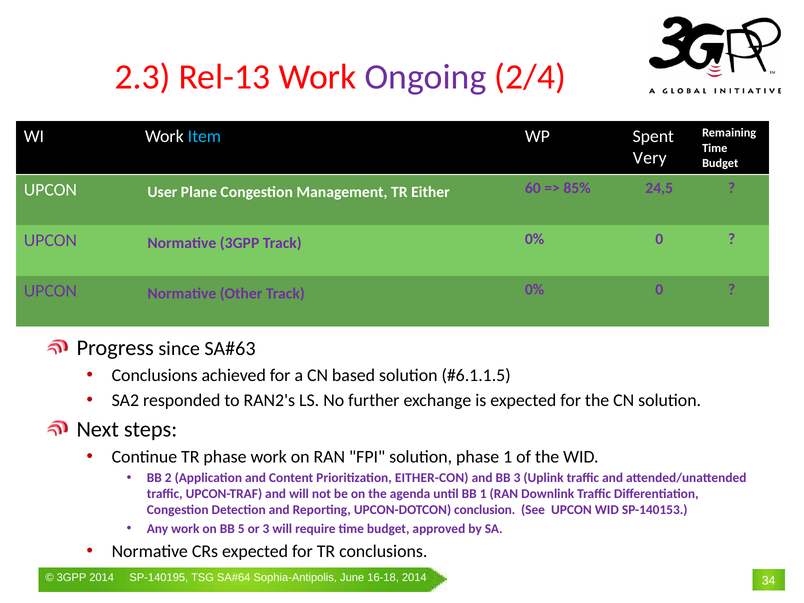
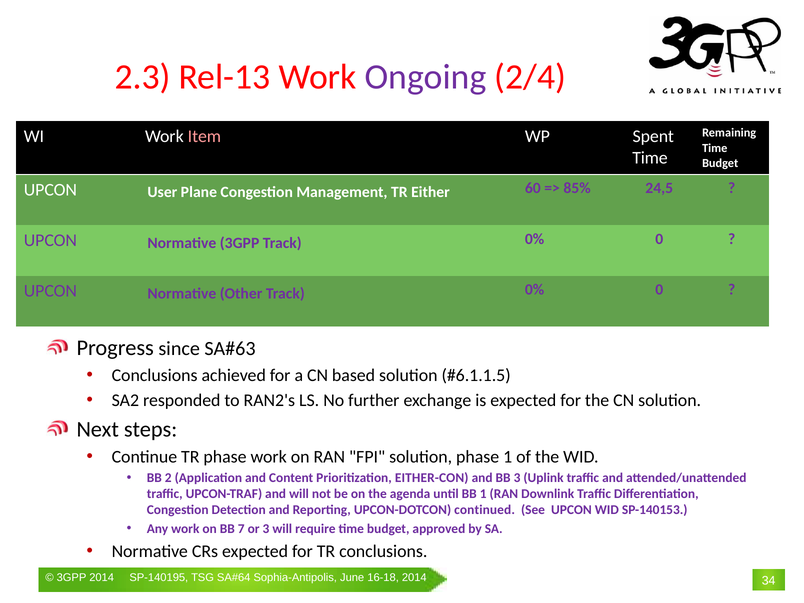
Item colour: light blue -> pink (204, 136)
Very: Very -> Time (650, 158)
conclusion: conclusion -> continued (485, 510)
5: 5 -> 7 (241, 529)
